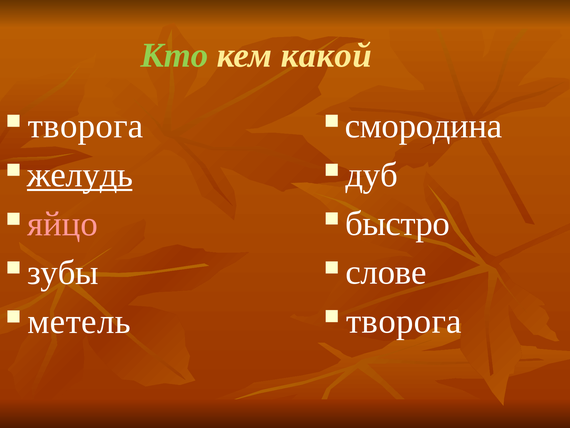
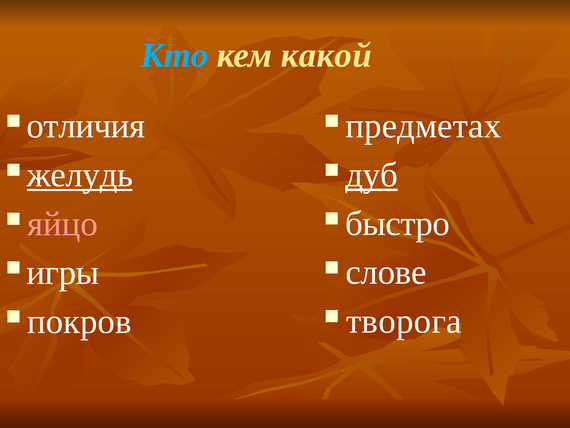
Кто colour: light green -> light blue (174, 55)
смородина: смородина -> предметах (423, 126)
творога: творога -> отличия (86, 126)
дуб underline: none -> present (372, 175)
зубы: зубы -> игры (63, 272)
метель: метель -> покров (79, 321)
